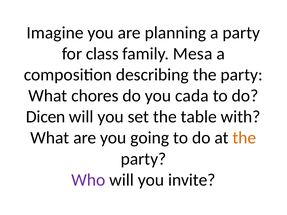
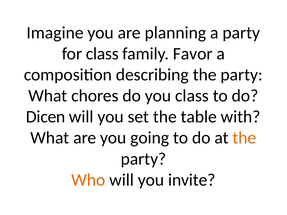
Mesa: Mesa -> Favor (193, 54)
you cada: cada -> class (192, 96)
Who colour: purple -> orange (88, 180)
